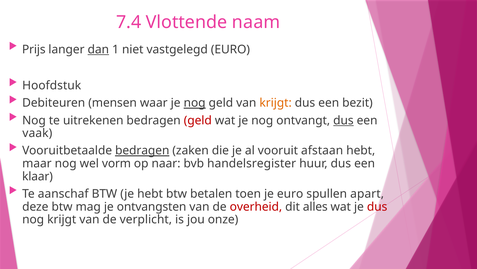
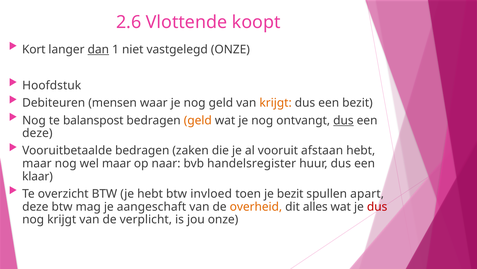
7.4: 7.4 -> 2.6 (129, 22)
naam: naam -> koopt (256, 22)
Prijs: Prijs -> Kort (34, 49)
vastgelegd EURO: EURO -> ONZE (230, 49)
nog underline: present -> none (195, 103)
uitrekenen: uitrekenen -> balanspost (93, 120)
geld colour: red -> orange (198, 120)
vaak: vaak -> deze (37, 133)
bedragen underline: present -> none (142, 150)
wel vorm: vorm -> maar (116, 163)
aanschaf: aanschaf -> overzicht (63, 193)
betalen: betalen -> invloed (211, 193)
je euro: euro -> bezit (290, 193)
ontvangsten: ontvangsten -> aangeschaft (151, 206)
overheid colour: red -> orange (256, 206)
